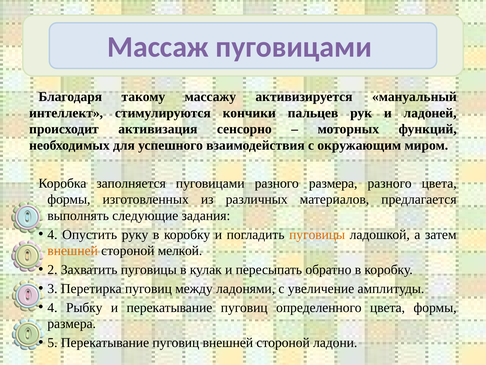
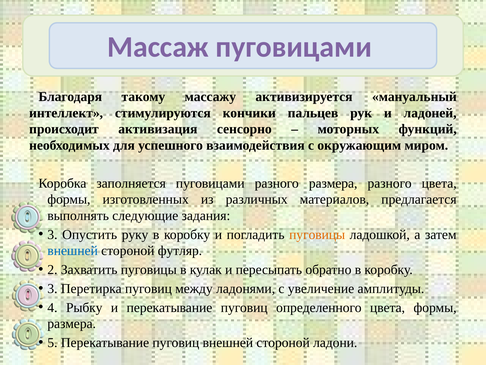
4: 4 -> 3 (52, 234)
внешней colour: orange -> blue (73, 250)
мелкой: мелкой -> футляр (180, 250)
